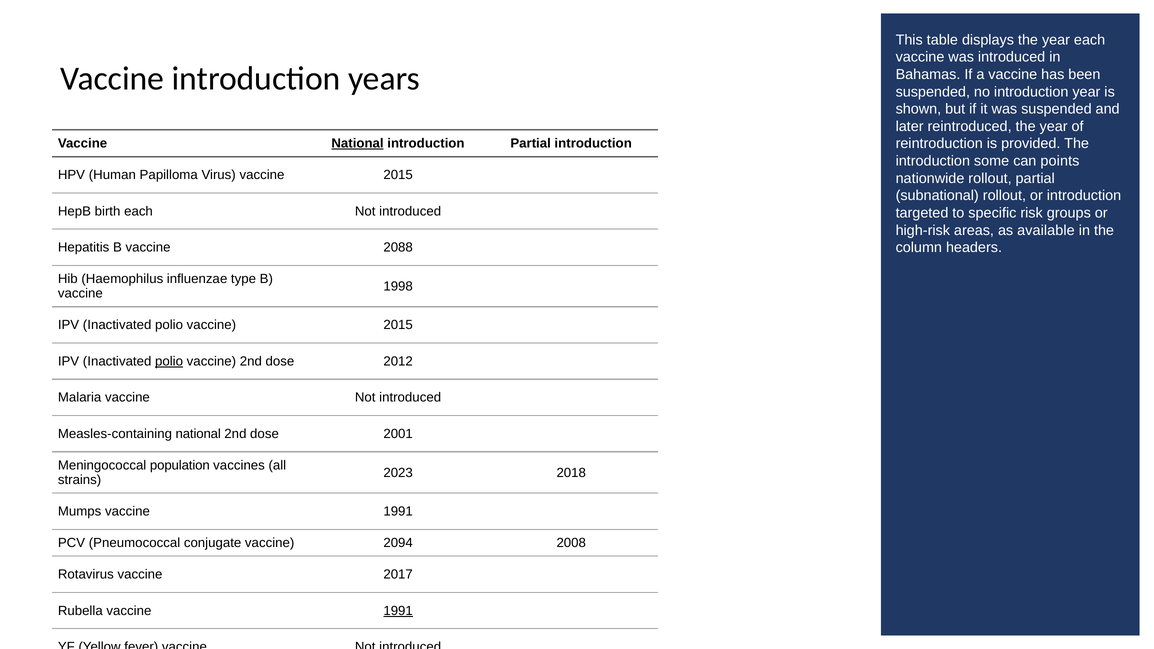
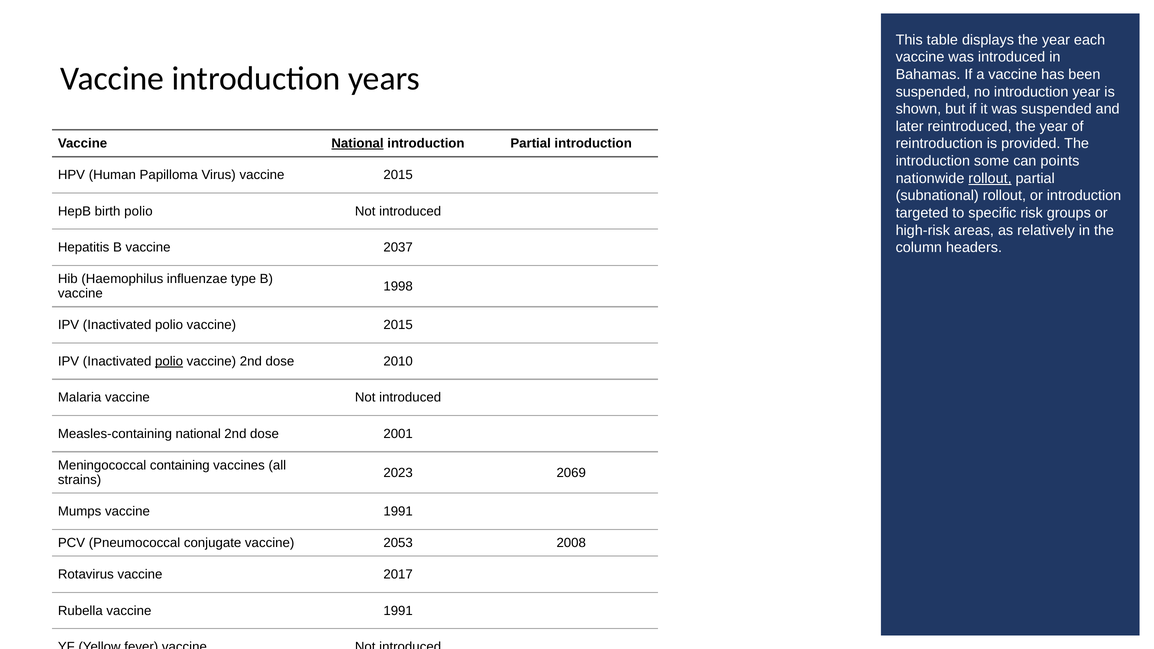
rollout underline: none -> present (990, 178)
birth each: each -> polio (138, 211)
available: available -> relatively (1046, 230)
2088: 2088 -> 2037 (398, 247)
2012: 2012 -> 2010 (398, 361)
population: population -> containing (180, 465)
2018: 2018 -> 2069 (571, 473)
2094: 2094 -> 2053 (398, 543)
1991 underline: present -> none (398, 611)
